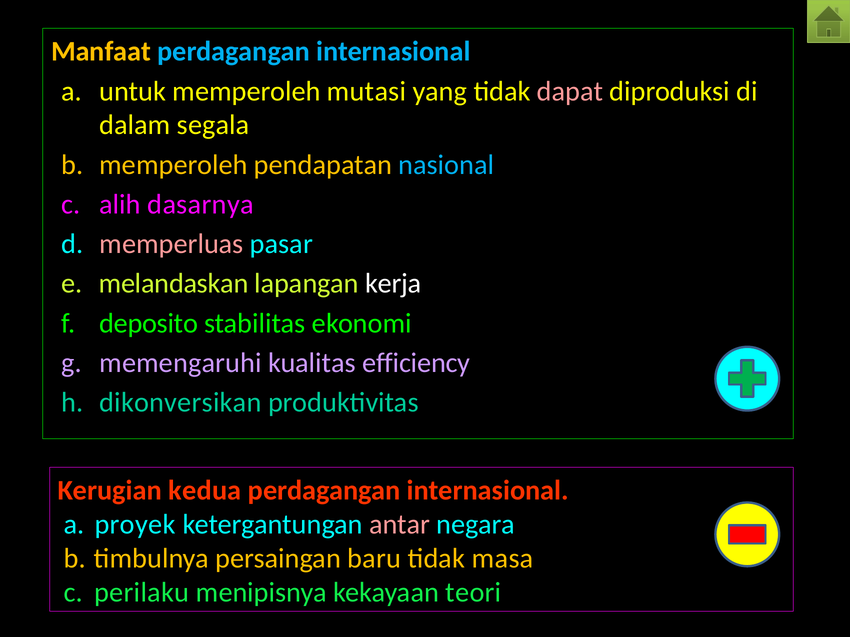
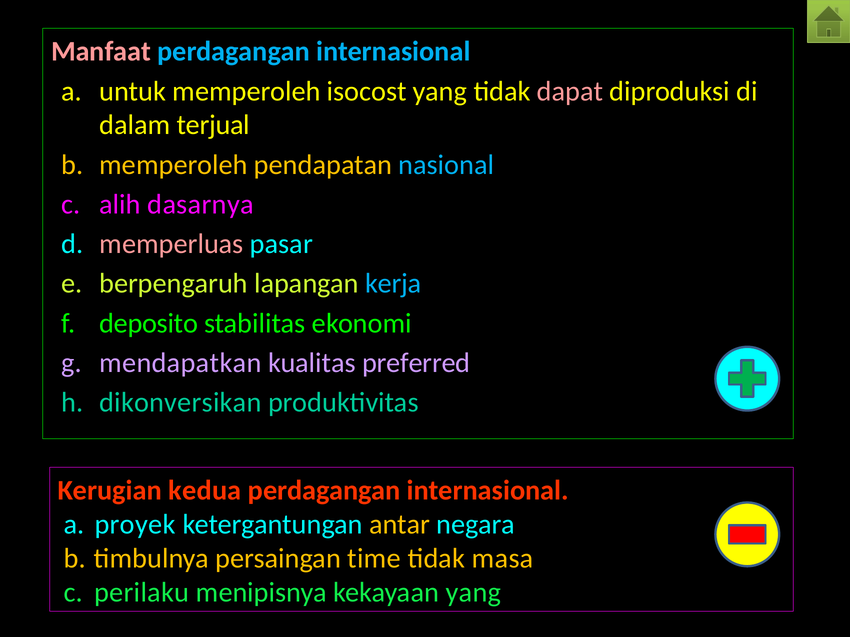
Manfaat colour: yellow -> pink (101, 52)
mutasi: mutasi -> isocost (367, 91)
segala: segala -> terjual (213, 125)
melandaskan: melandaskan -> berpengaruh (174, 284)
kerja colour: white -> light blue (393, 284)
memengaruhi: memengaruhi -> mendapatkan (180, 363)
efficiency: efficiency -> preferred (416, 363)
antar colour: pink -> yellow (400, 525)
baru: baru -> time (374, 559)
kekayaan teori: teori -> yang (473, 593)
